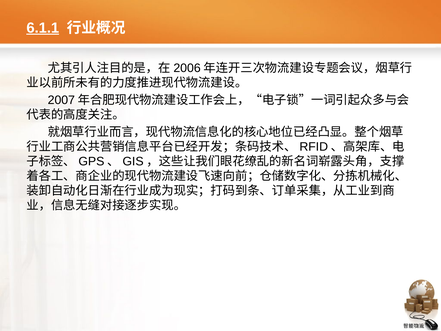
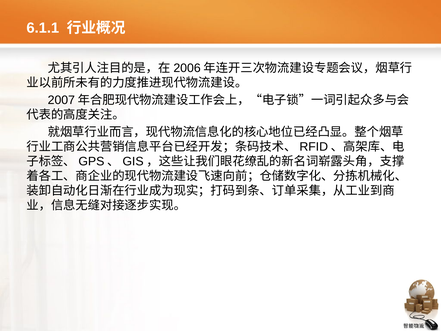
6.1.1 underline: present -> none (43, 28)
